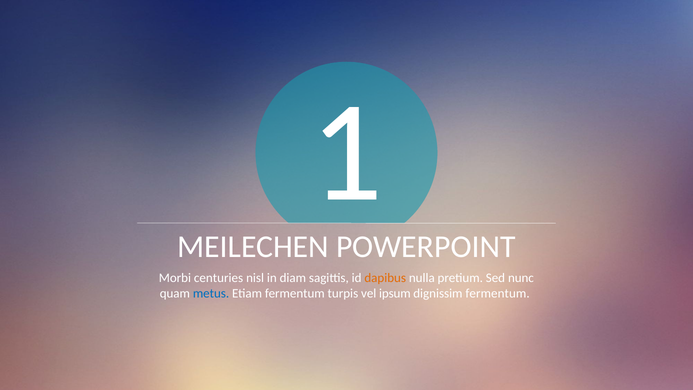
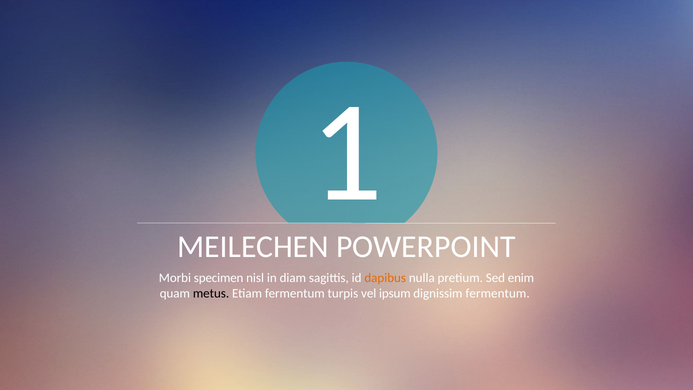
centuries: centuries -> specimen (219, 278)
nunc: nunc -> enim (521, 278)
metus colour: blue -> black (211, 293)
